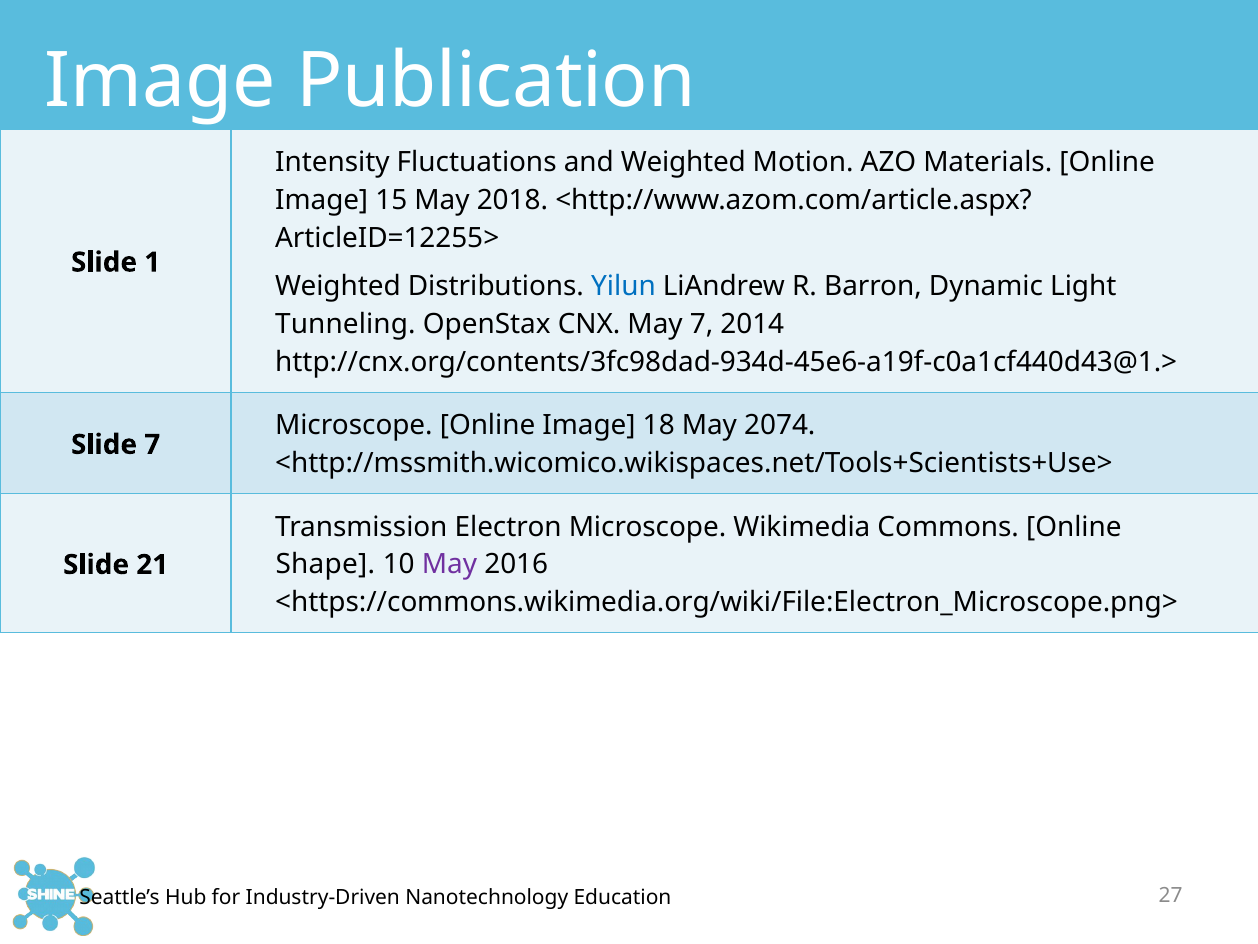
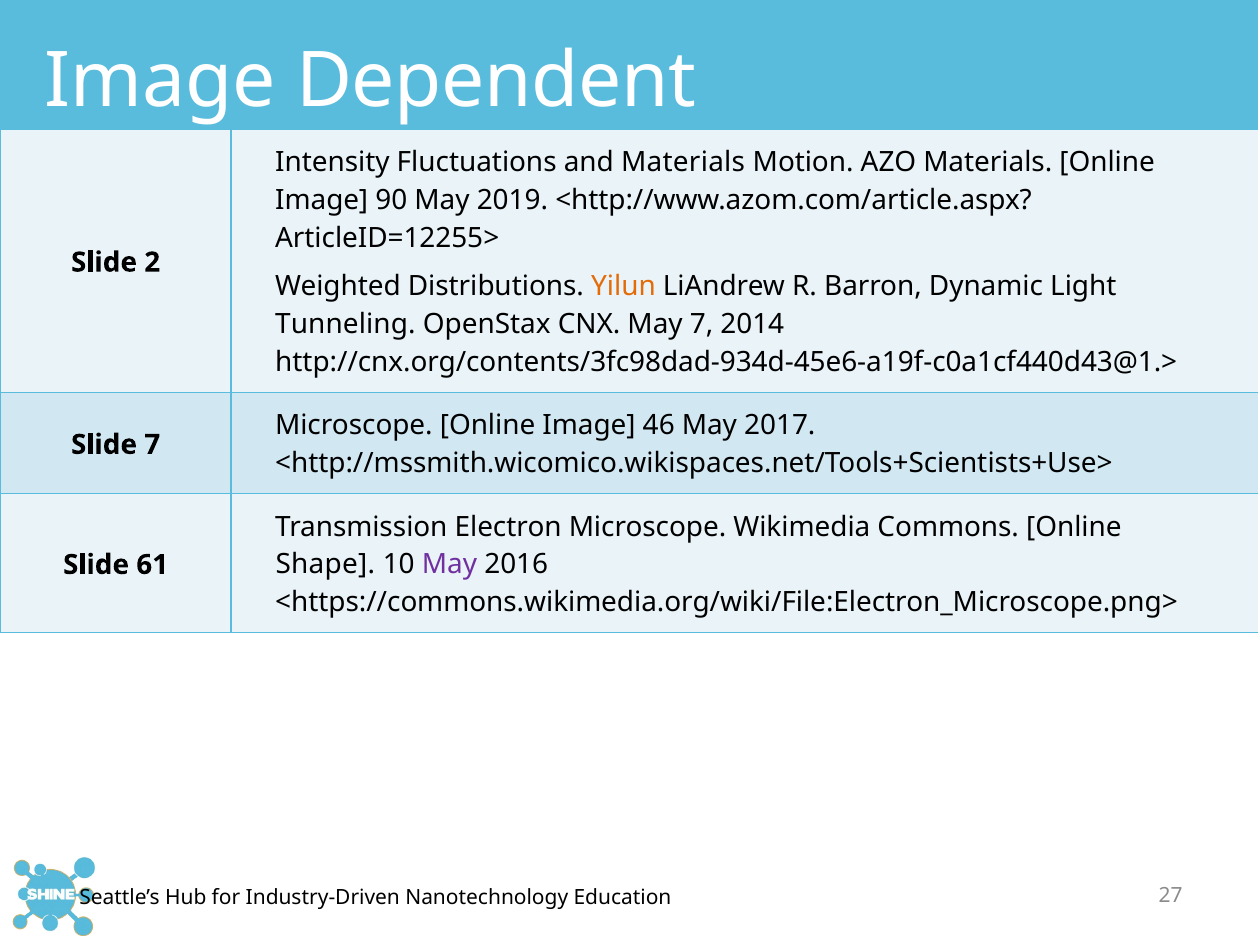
Publication: Publication -> Dependent (496, 81)
and Weighted: Weighted -> Materials (683, 162)
15: 15 -> 90 (391, 200)
2018: 2018 -> 2019 (512, 200)
1: 1 -> 2 (152, 262)
Yilun colour: blue -> orange (624, 286)
18: 18 -> 46 (659, 425)
2074: 2074 -> 2017 (780, 425)
21: 21 -> 61 (152, 564)
